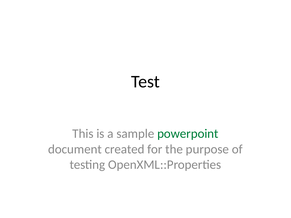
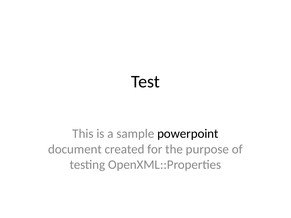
powerpoint colour: green -> black (188, 134)
